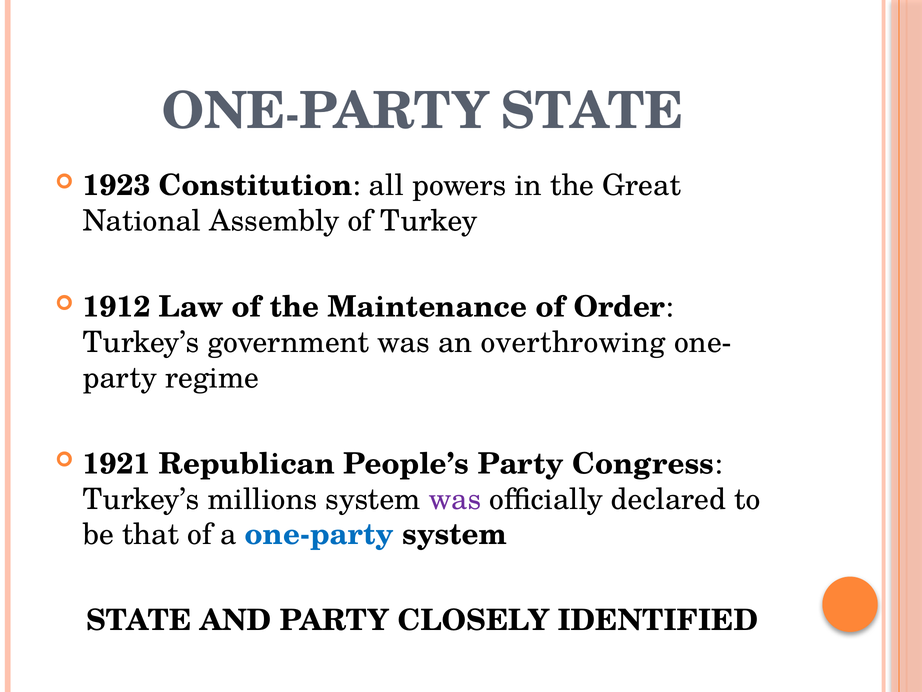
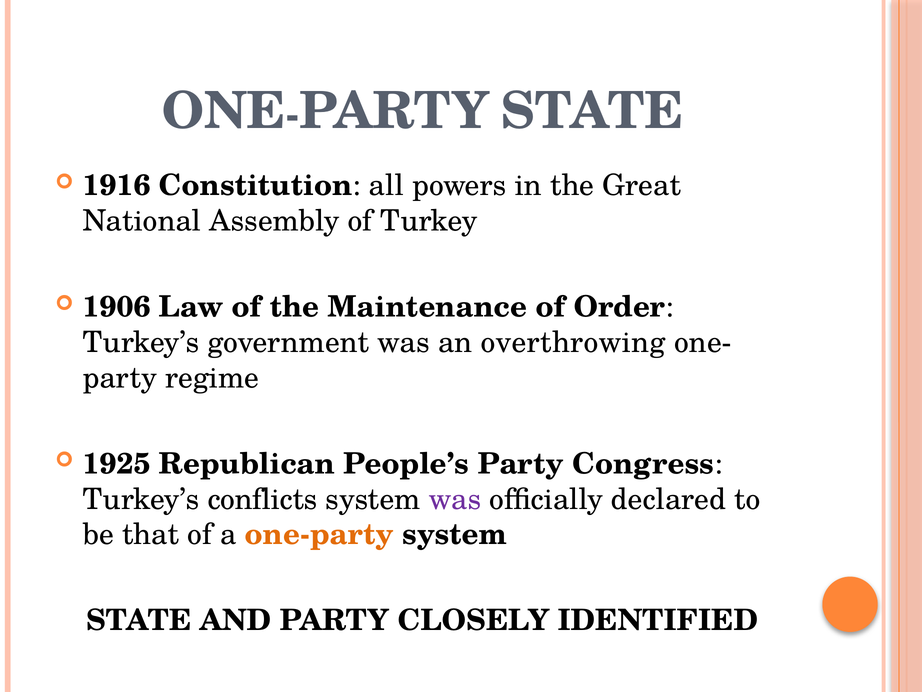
1923: 1923 -> 1916 (117, 186)
1912: 1912 -> 1906 (117, 307)
1921: 1921 -> 1925 (117, 464)
millions: millions -> conflicts (263, 499)
one-party colour: blue -> orange (319, 534)
